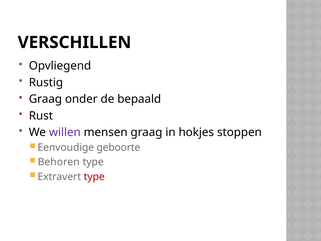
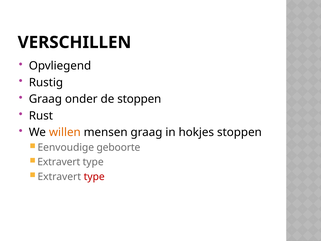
de bepaald: bepaald -> stoppen (139, 99)
willen colour: purple -> orange (65, 132)
Behoren: Behoren -> Extravert (59, 162)
